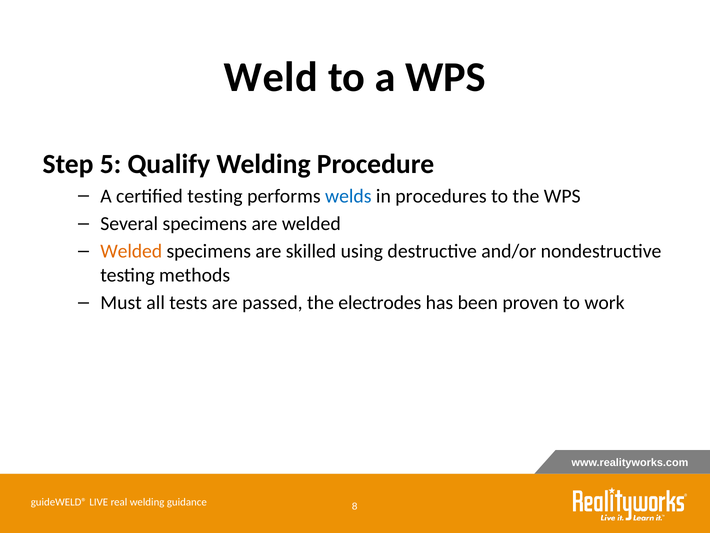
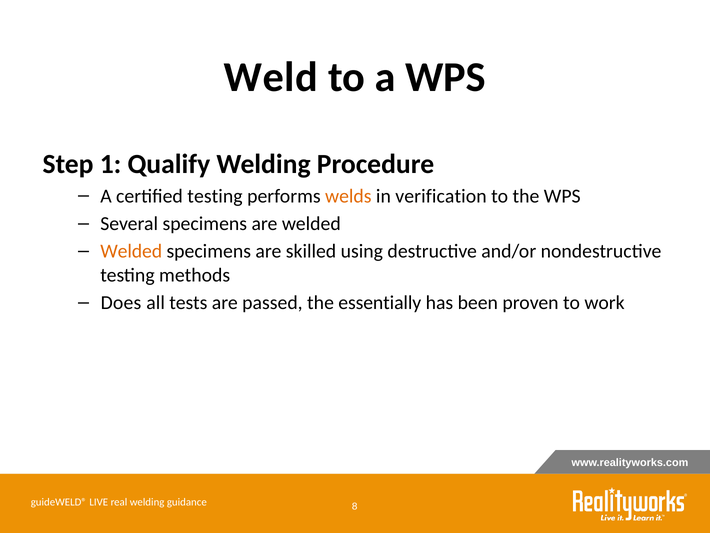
5: 5 -> 1 (111, 164)
welds colour: blue -> orange (348, 196)
procedures: procedures -> verification (441, 196)
Must: Must -> Does (121, 302)
electrodes: electrodes -> essentially (380, 302)
